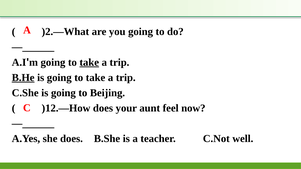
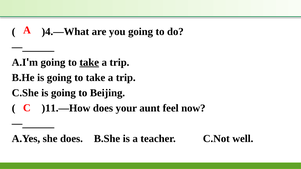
)2.—What: )2.—What -> )4.—What (65, 32)
B.He underline: present -> none (23, 78)
)12.—How: )12.—How -> )11.—How (66, 108)
